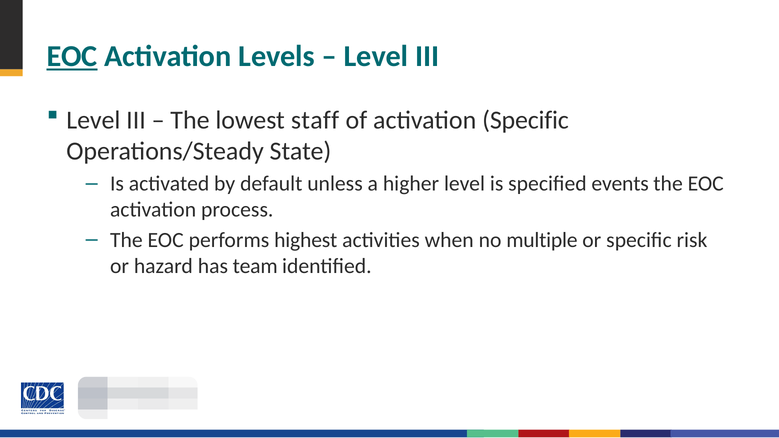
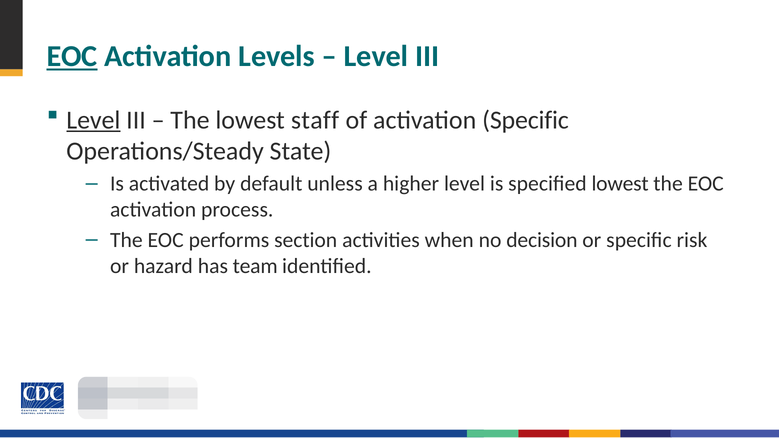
Level underline: none -> present (93, 120)
specified events: events -> lowest (620, 184)
highest: highest -> section (306, 240)
multiple: multiple -> decision (542, 240)
